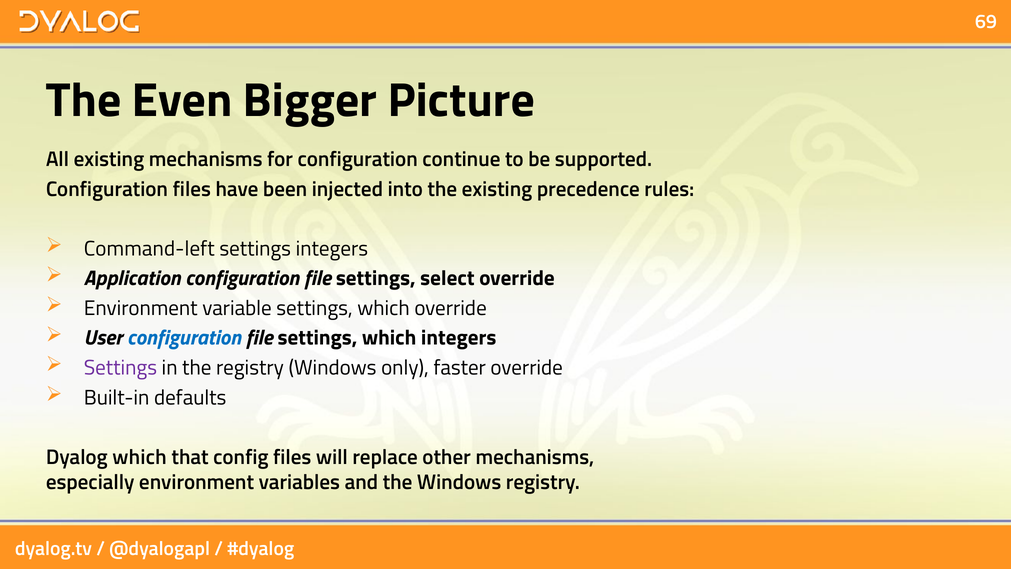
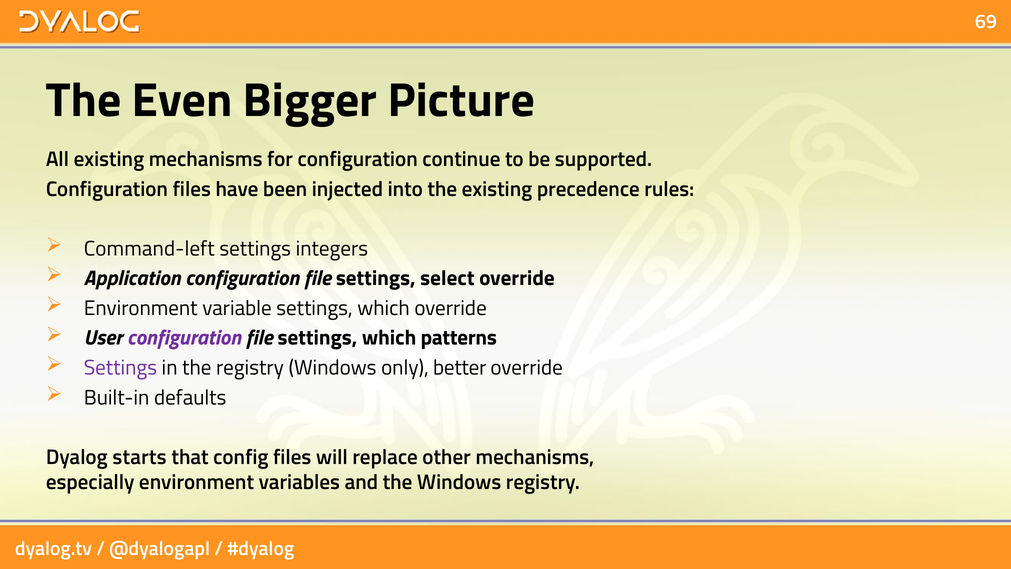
configuration colour: blue -> purple (184, 338)
which integers: integers -> patterns (459, 338)
faster: faster -> better (460, 368)
Dyalog which: which -> starts (140, 457)
